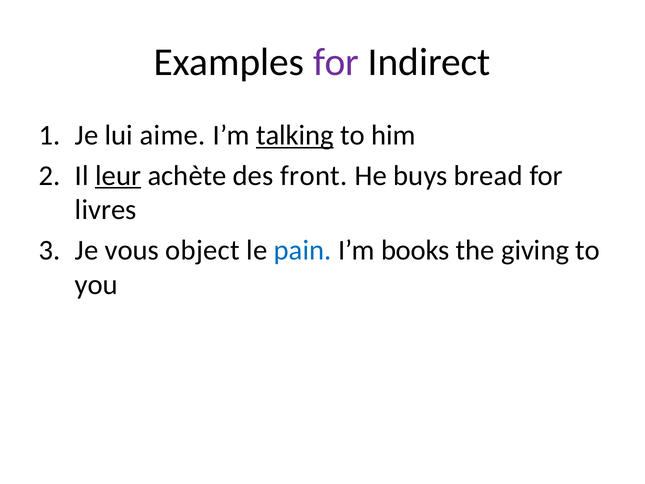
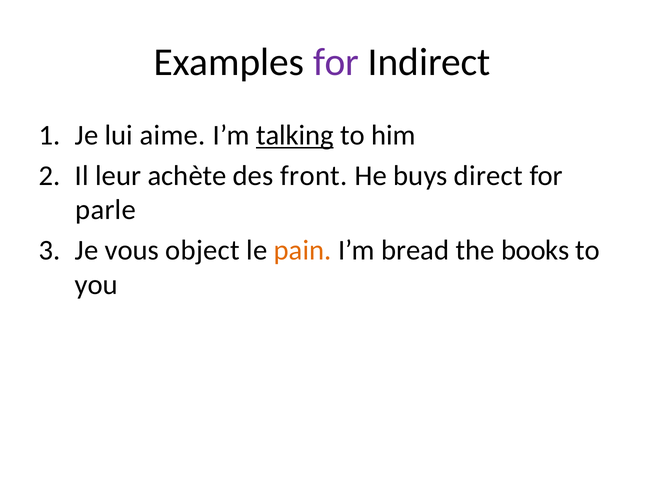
leur underline: present -> none (118, 175)
bread: bread -> direct (488, 175)
livres: livres -> parle (106, 210)
pain colour: blue -> orange (303, 250)
books: books -> bread (415, 250)
giving: giving -> books (535, 250)
